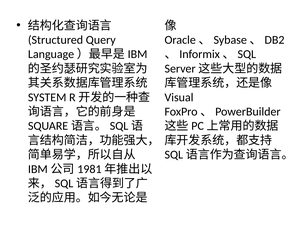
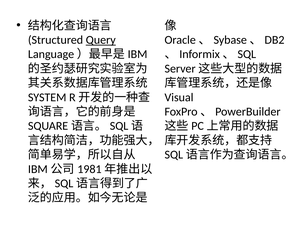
Query underline: none -> present (101, 40)
